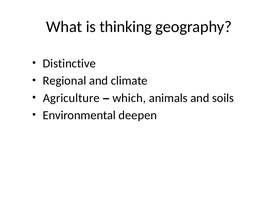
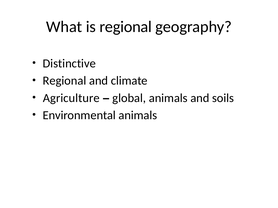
is thinking: thinking -> regional (126, 27)
which: which -> global (129, 98)
Environmental deepen: deepen -> animals (138, 115)
